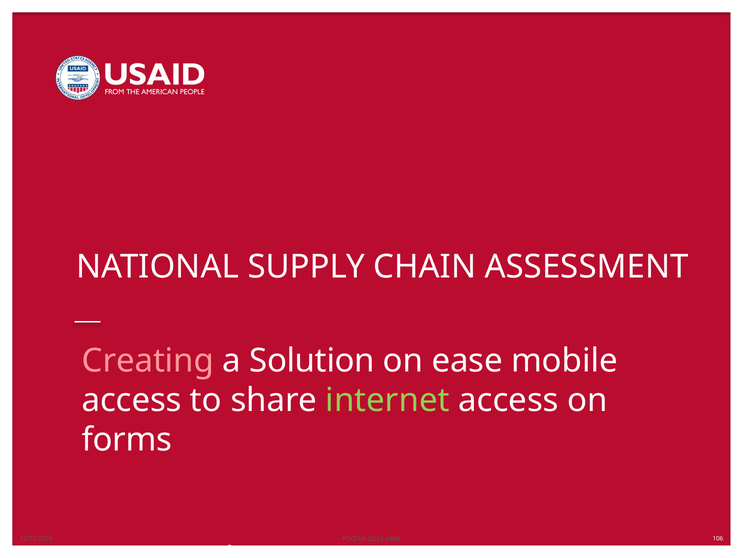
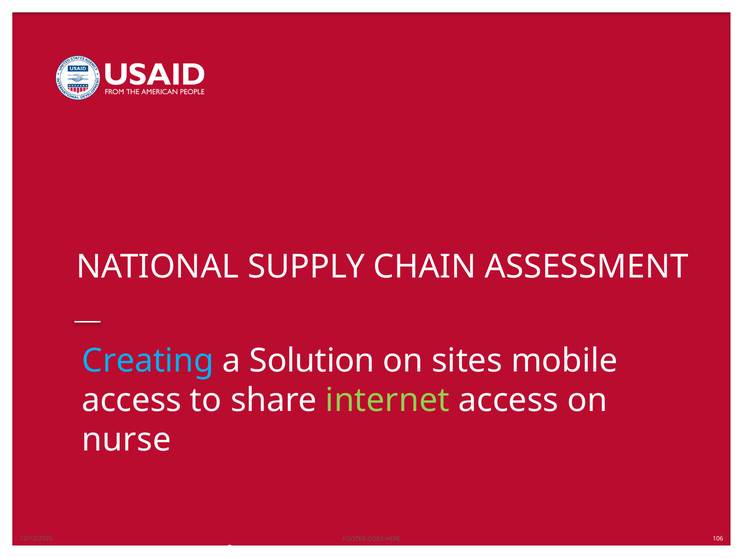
Creating colour: pink -> light blue (148, 360)
ease: ease -> sites (467, 360)
forms: forms -> nurse (127, 439)
